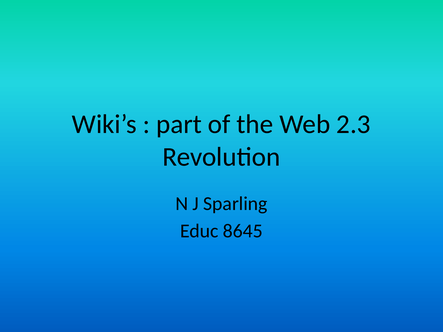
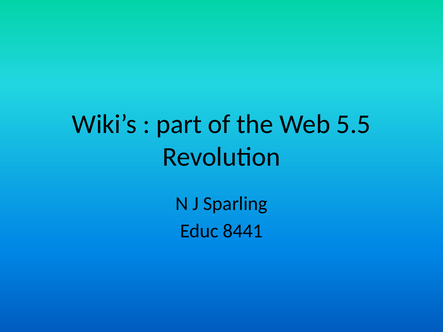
2.3: 2.3 -> 5.5 (353, 124)
8645: 8645 -> 8441 (243, 231)
